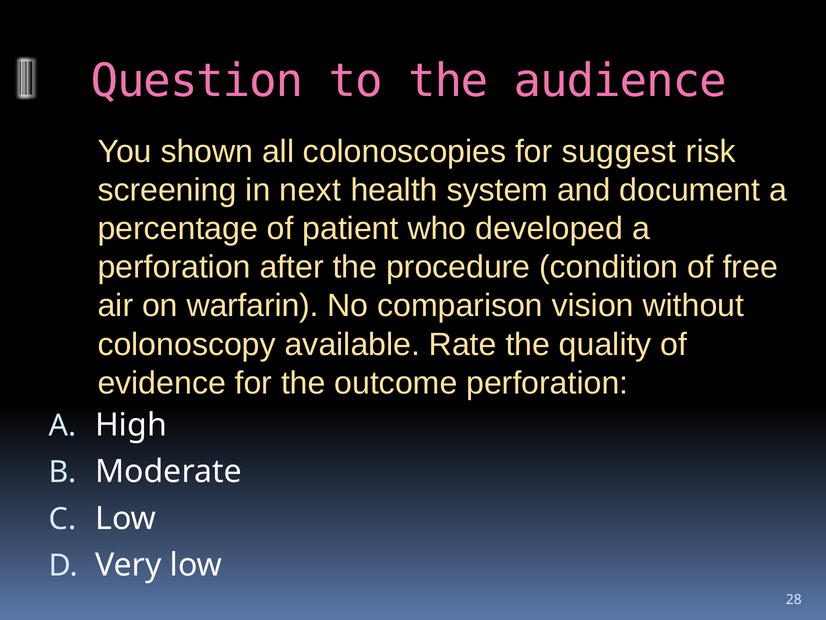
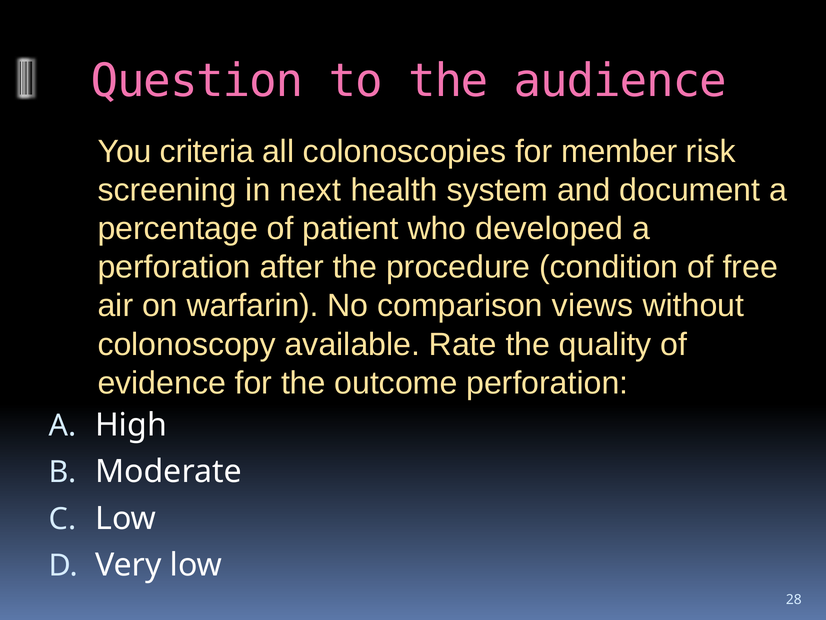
shown: shown -> criteria (207, 151)
suggest: suggest -> member (619, 151)
vision: vision -> views (593, 306)
